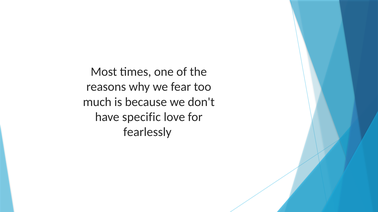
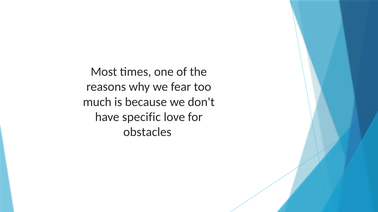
fearlessly: fearlessly -> obstacles (147, 132)
